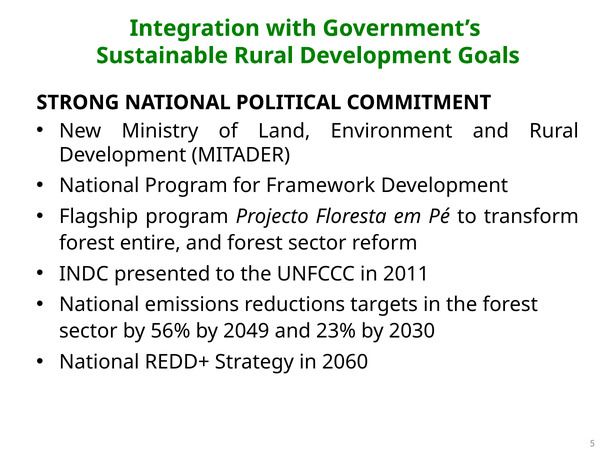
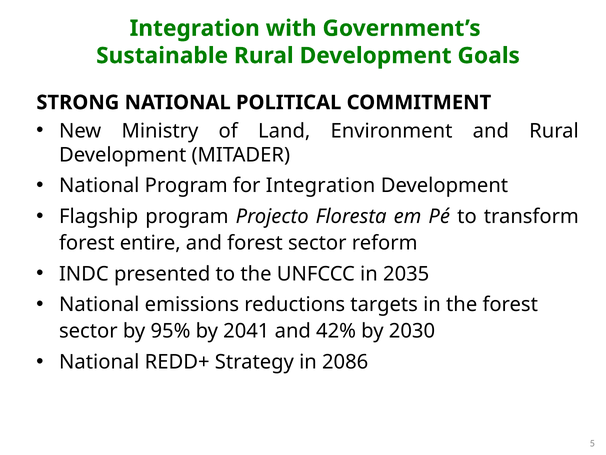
for Framework: Framework -> Integration (321, 186)
2011: 2011 -> 2035 (406, 274)
56%: 56% -> 95% (170, 331)
2049: 2049 -> 2041 (246, 331)
23%: 23% -> 42% (336, 331)
2060: 2060 -> 2086 (345, 362)
